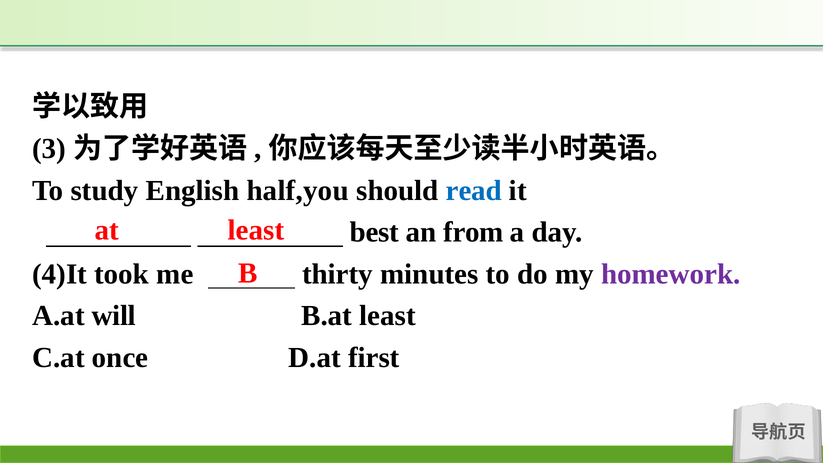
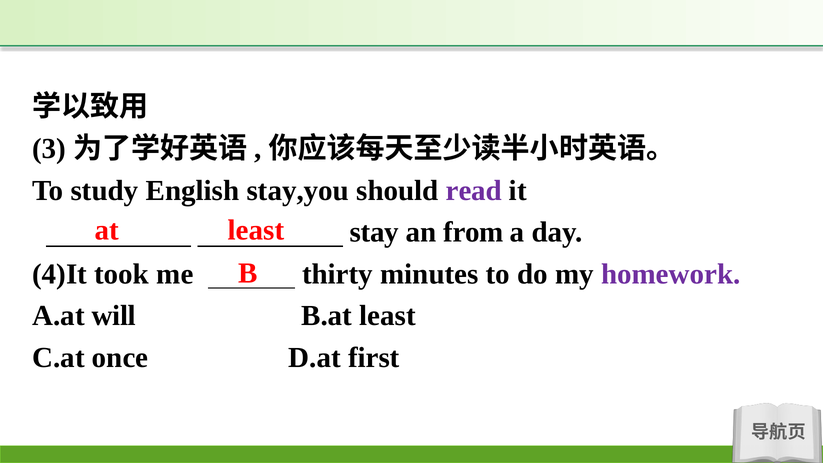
half,you: half,you -> stay,you (298, 190)
read colour: blue -> purple (474, 190)
best: best -> stay (374, 232)
